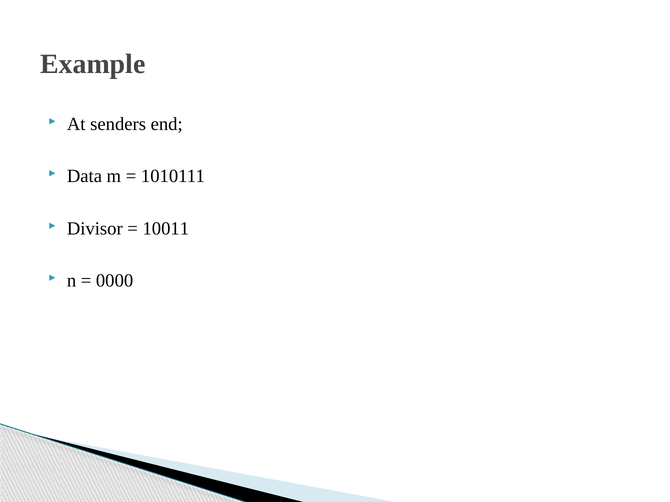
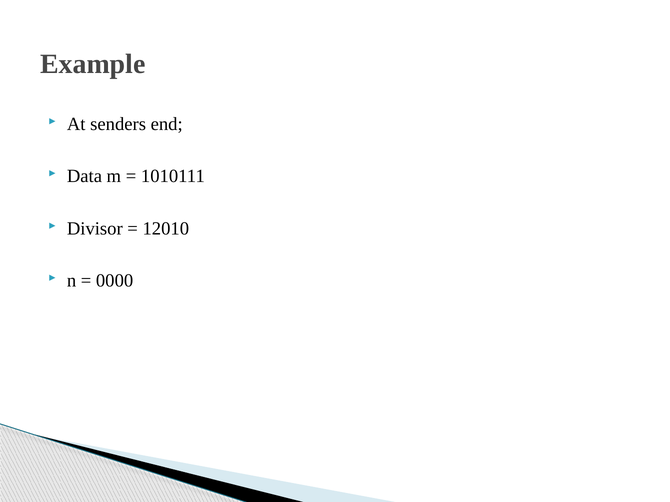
10011: 10011 -> 12010 (166, 229)
